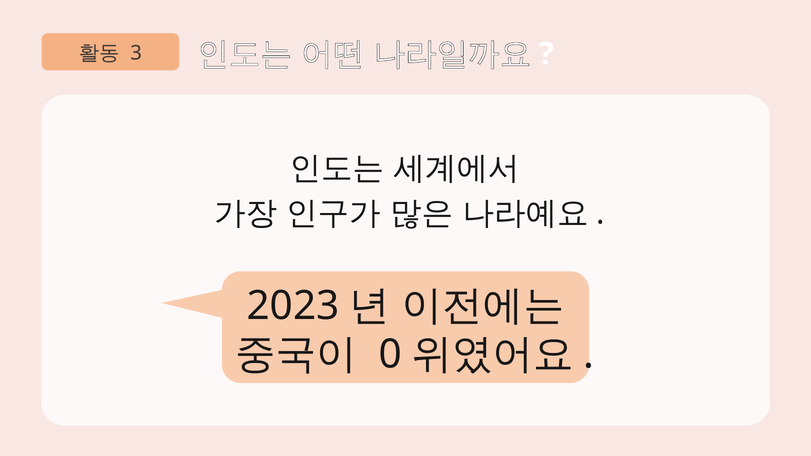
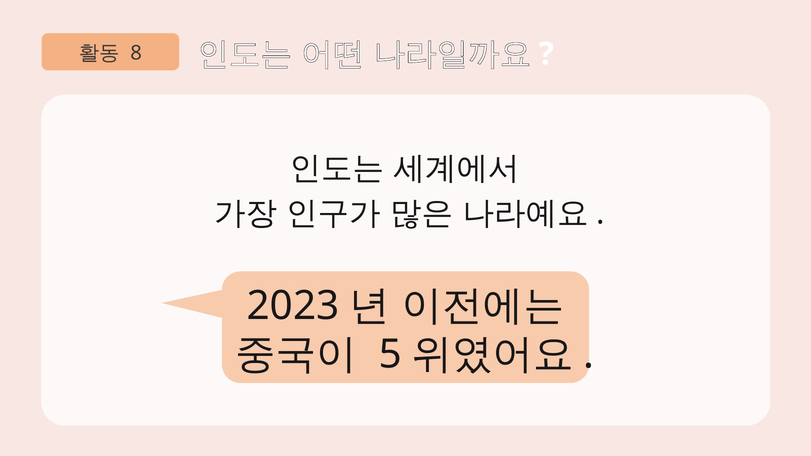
3: 3 -> 8 (136, 53)
0: 0 -> 5 (390, 354)
